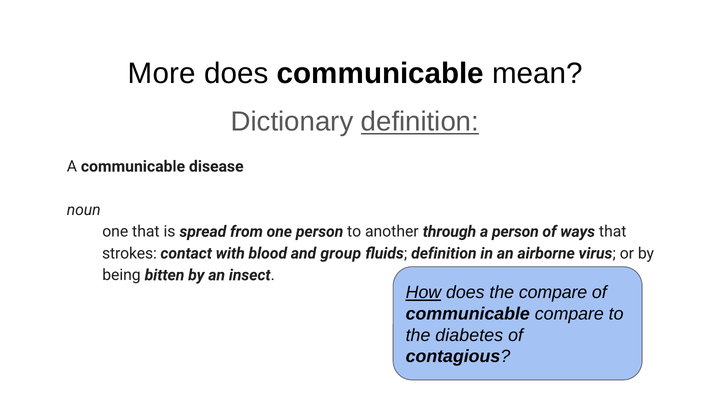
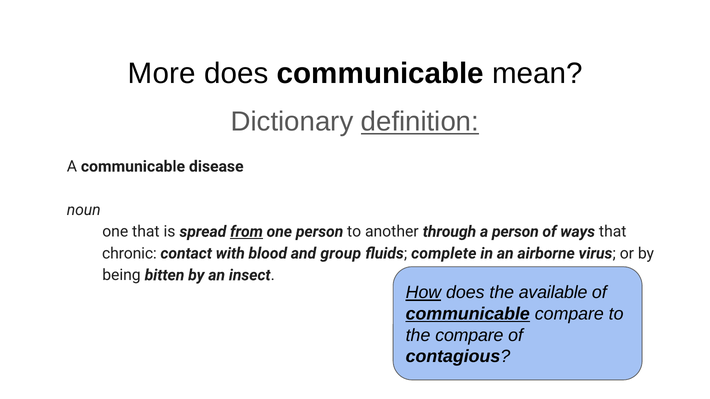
from underline: none -> present (246, 232)
strokes: strokes -> chronic (129, 254)
fluids definition: definition -> complete (444, 254)
the compare: compare -> available (553, 293)
communicable underline: none -> present (468, 314)
the diabetes: diabetes -> compare (469, 336)
